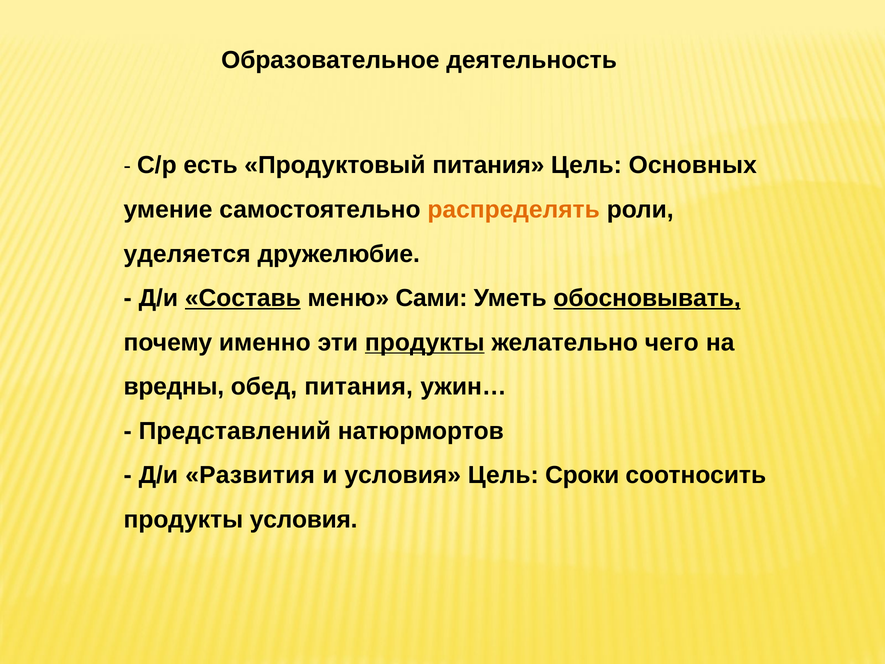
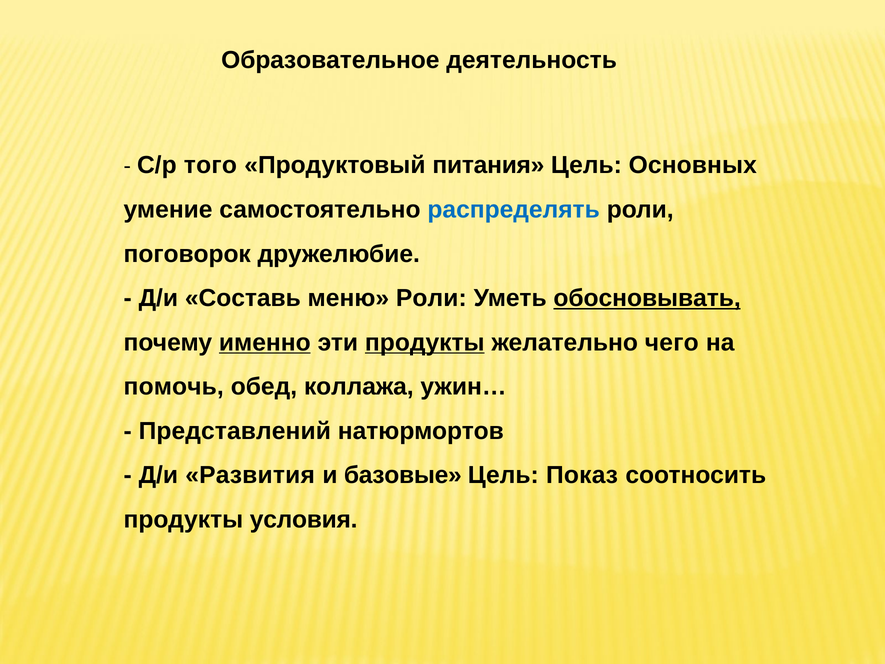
есть: есть -> того (210, 165)
распределять colour: orange -> blue (514, 210)
уделяется: уделяется -> поговорок (187, 254)
Составь underline: present -> none (243, 298)
меню Сами: Сами -> Роли (431, 298)
именно underline: none -> present (265, 342)
вредны: вредны -> помочь (174, 387)
обед питания: питания -> коллажа (359, 387)
и условия: условия -> базовые (403, 475)
Сроки: Сроки -> Показ (582, 475)
